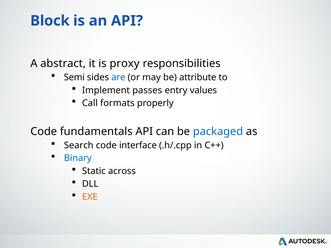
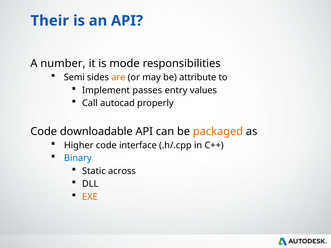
Block: Block -> Their (50, 21)
abstract: abstract -> number (63, 64)
proxy: proxy -> mode (125, 64)
are colour: blue -> orange (118, 77)
formats: formats -> autocad (117, 103)
fundamentals: fundamentals -> downloadable (96, 132)
packaged colour: blue -> orange (218, 132)
Search: Search -> Higher (79, 145)
